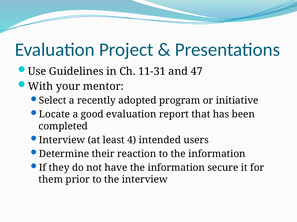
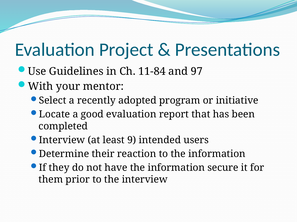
11-31: 11-31 -> 11-84 (152, 72)
47: 47 -> 97 (197, 72)
4: 4 -> 9 (132, 140)
